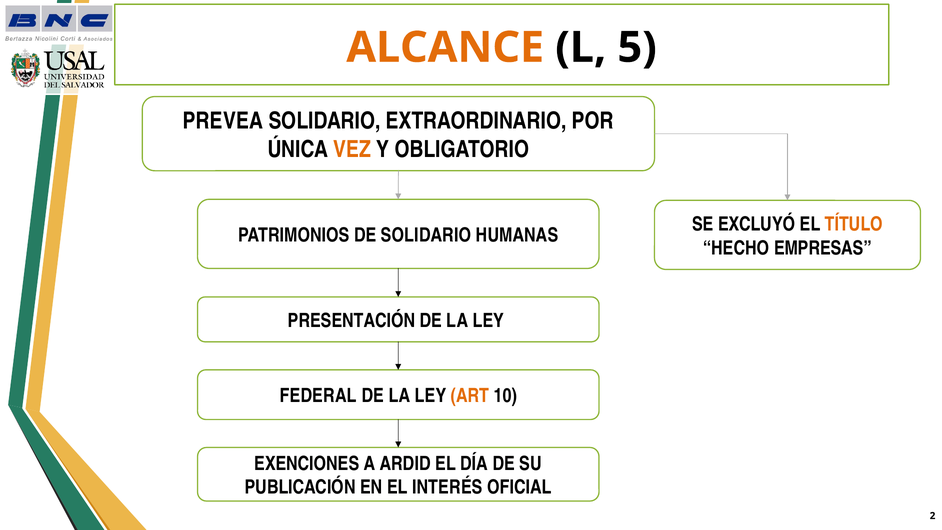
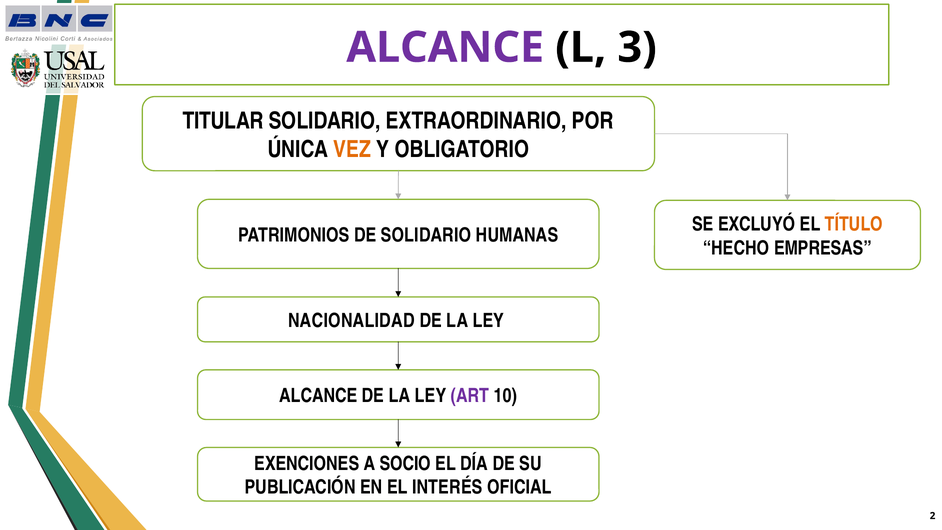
ALCANCE colour: orange -> purple (445, 48)
5: 5 -> 3 (637, 48)
PREVEA: PREVEA -> TITULAR (223, 121)
PRESENTACIÓN: PRESENTACIÓN -> NACIONALIDAD (351, 321)
FEDERAL: FEDERAL -> ALCANCE (318, 396)
ART colour: orange -> purple (470, 396)
ARDID: ARDID -> SOCIO (405, 464)
